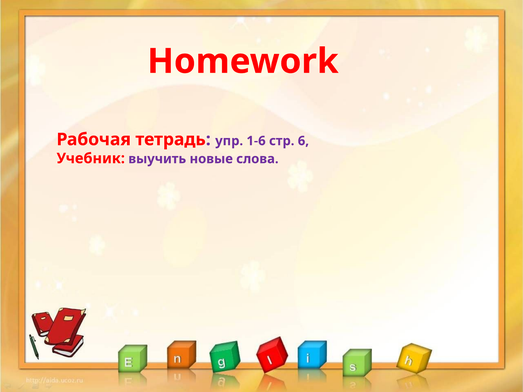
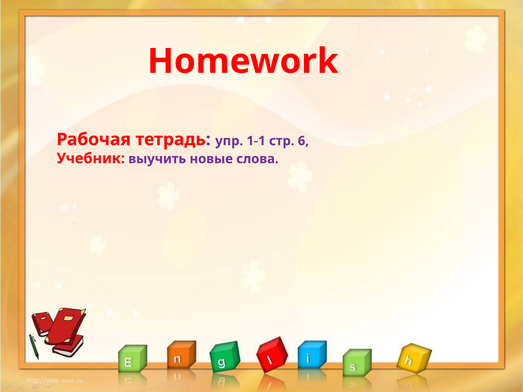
1-6: 1-6 -> 1-1 (256, 141)
